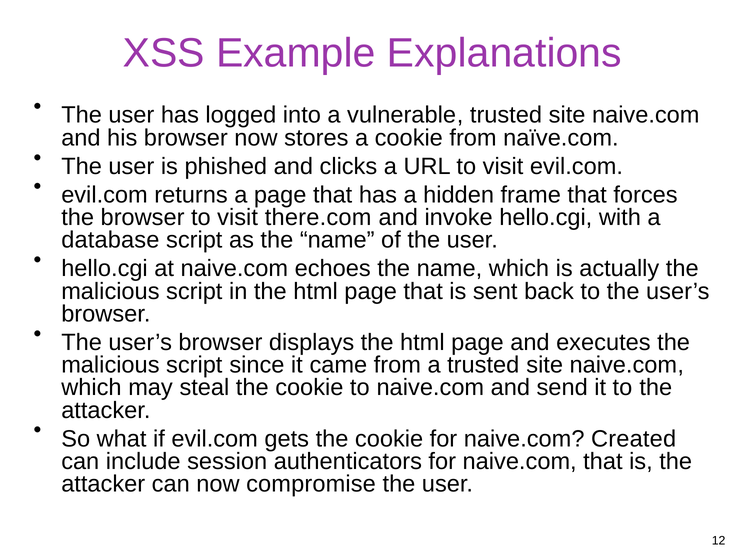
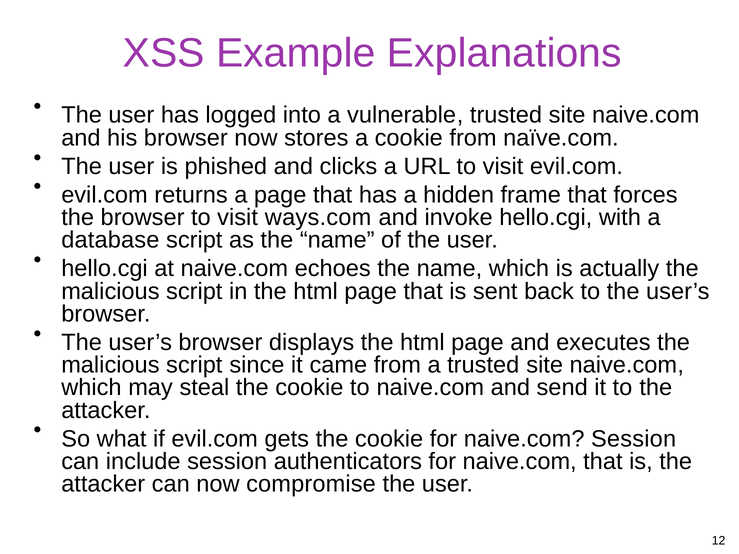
there.com: there.com -> ways.com (318, 218)
naive.com Created: Created -> Session (634, 439)
